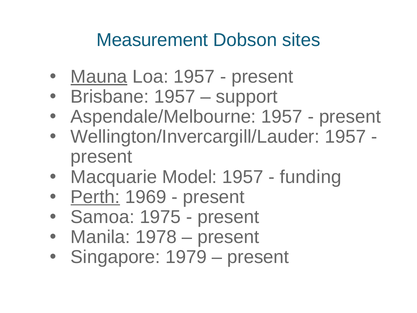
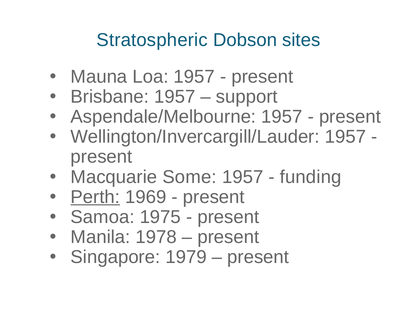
Measurement: Measurement -> Stratospheric (152, 40)
Mauna underline: present -> none (99, 77)
Model: Model -> Some (190, 177)
